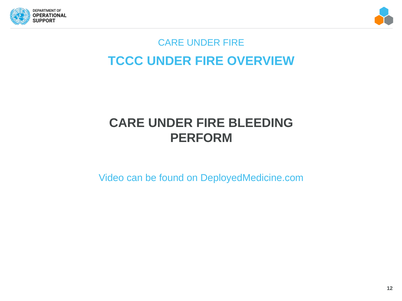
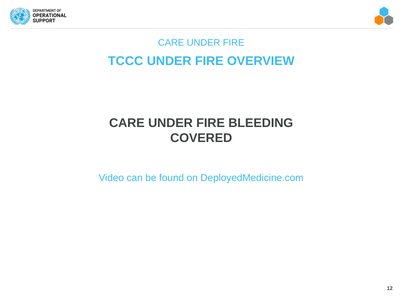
PERFORM: PERFORM -> COVERED (201, 138)
